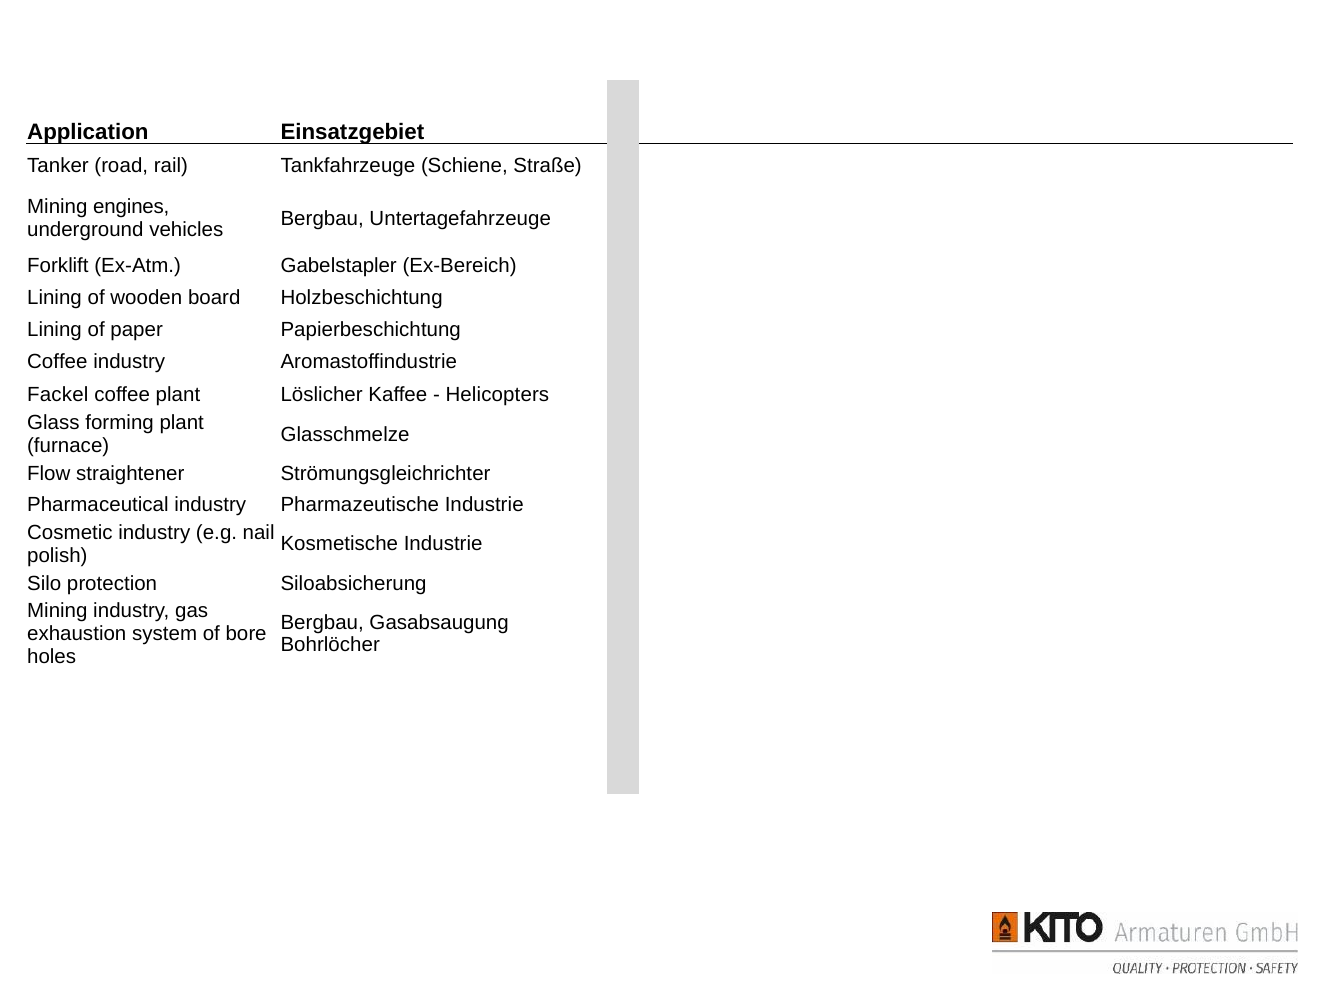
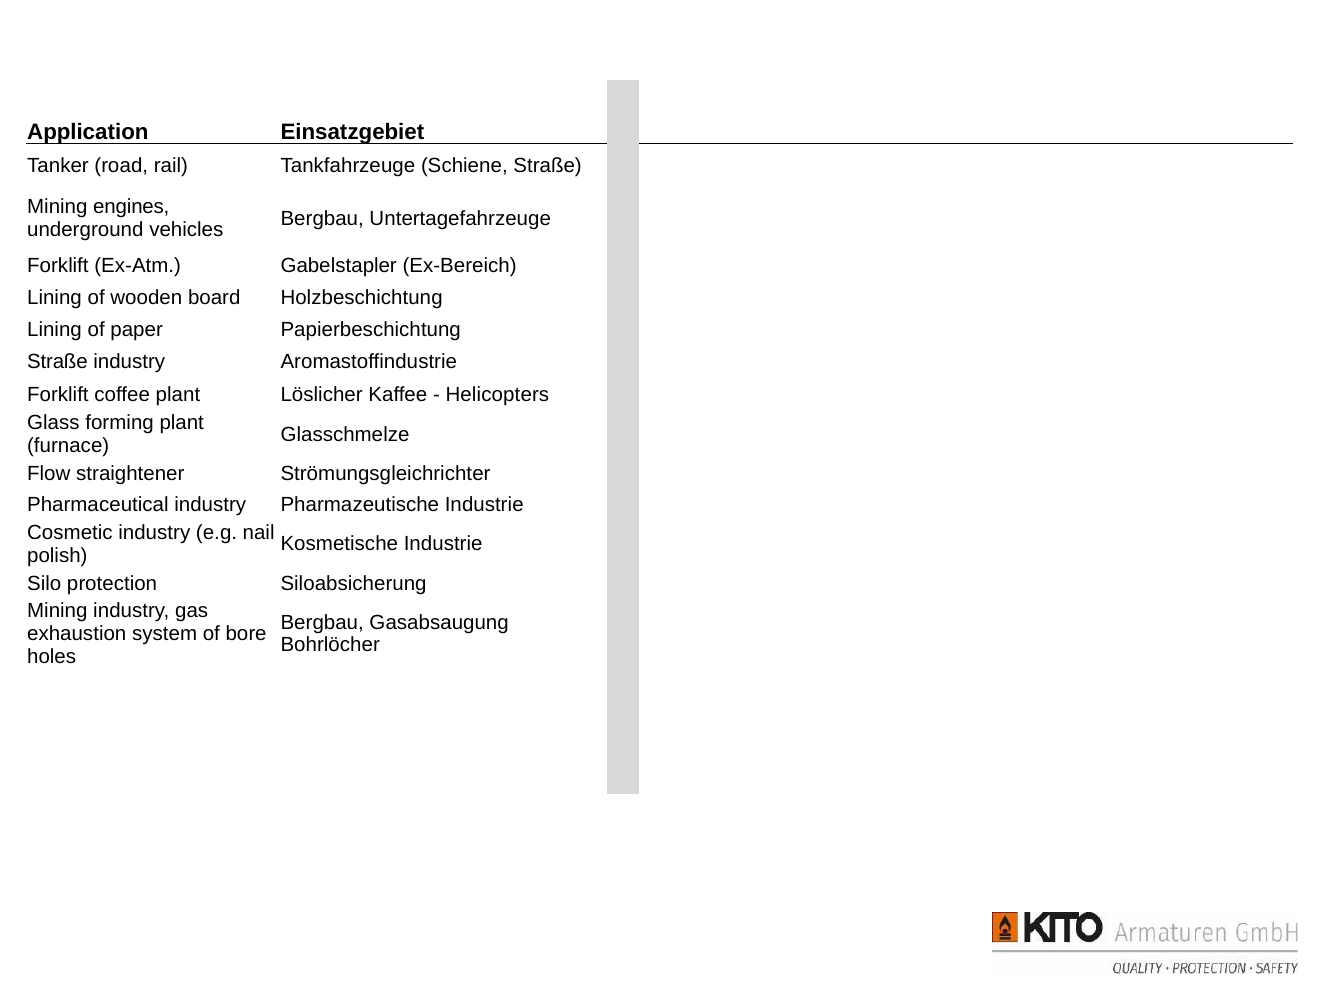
Coffee: Coffee -> Straße (57, 362)
Fackel: Fackel -> Forklift (58, 395)
